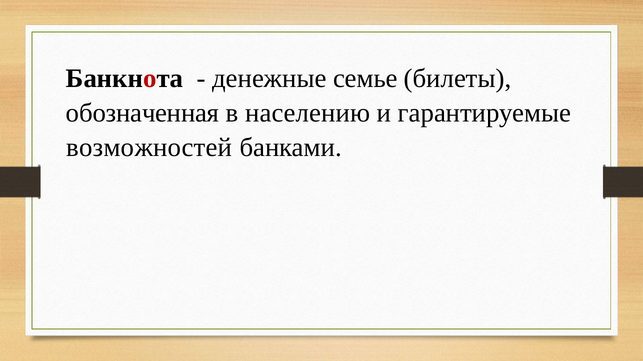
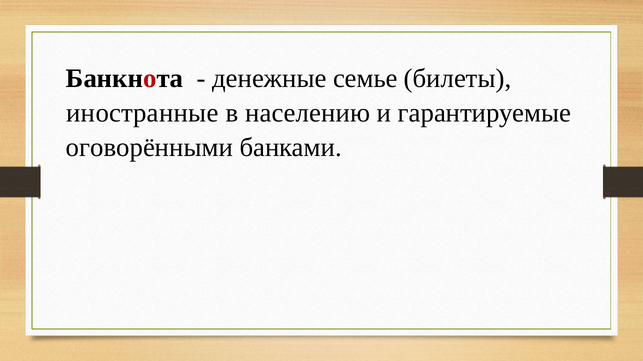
обозначенная: обозначенная -> иностранные (142, 113)
возможностей: возможностей -> оговорёнными (149, 147)
